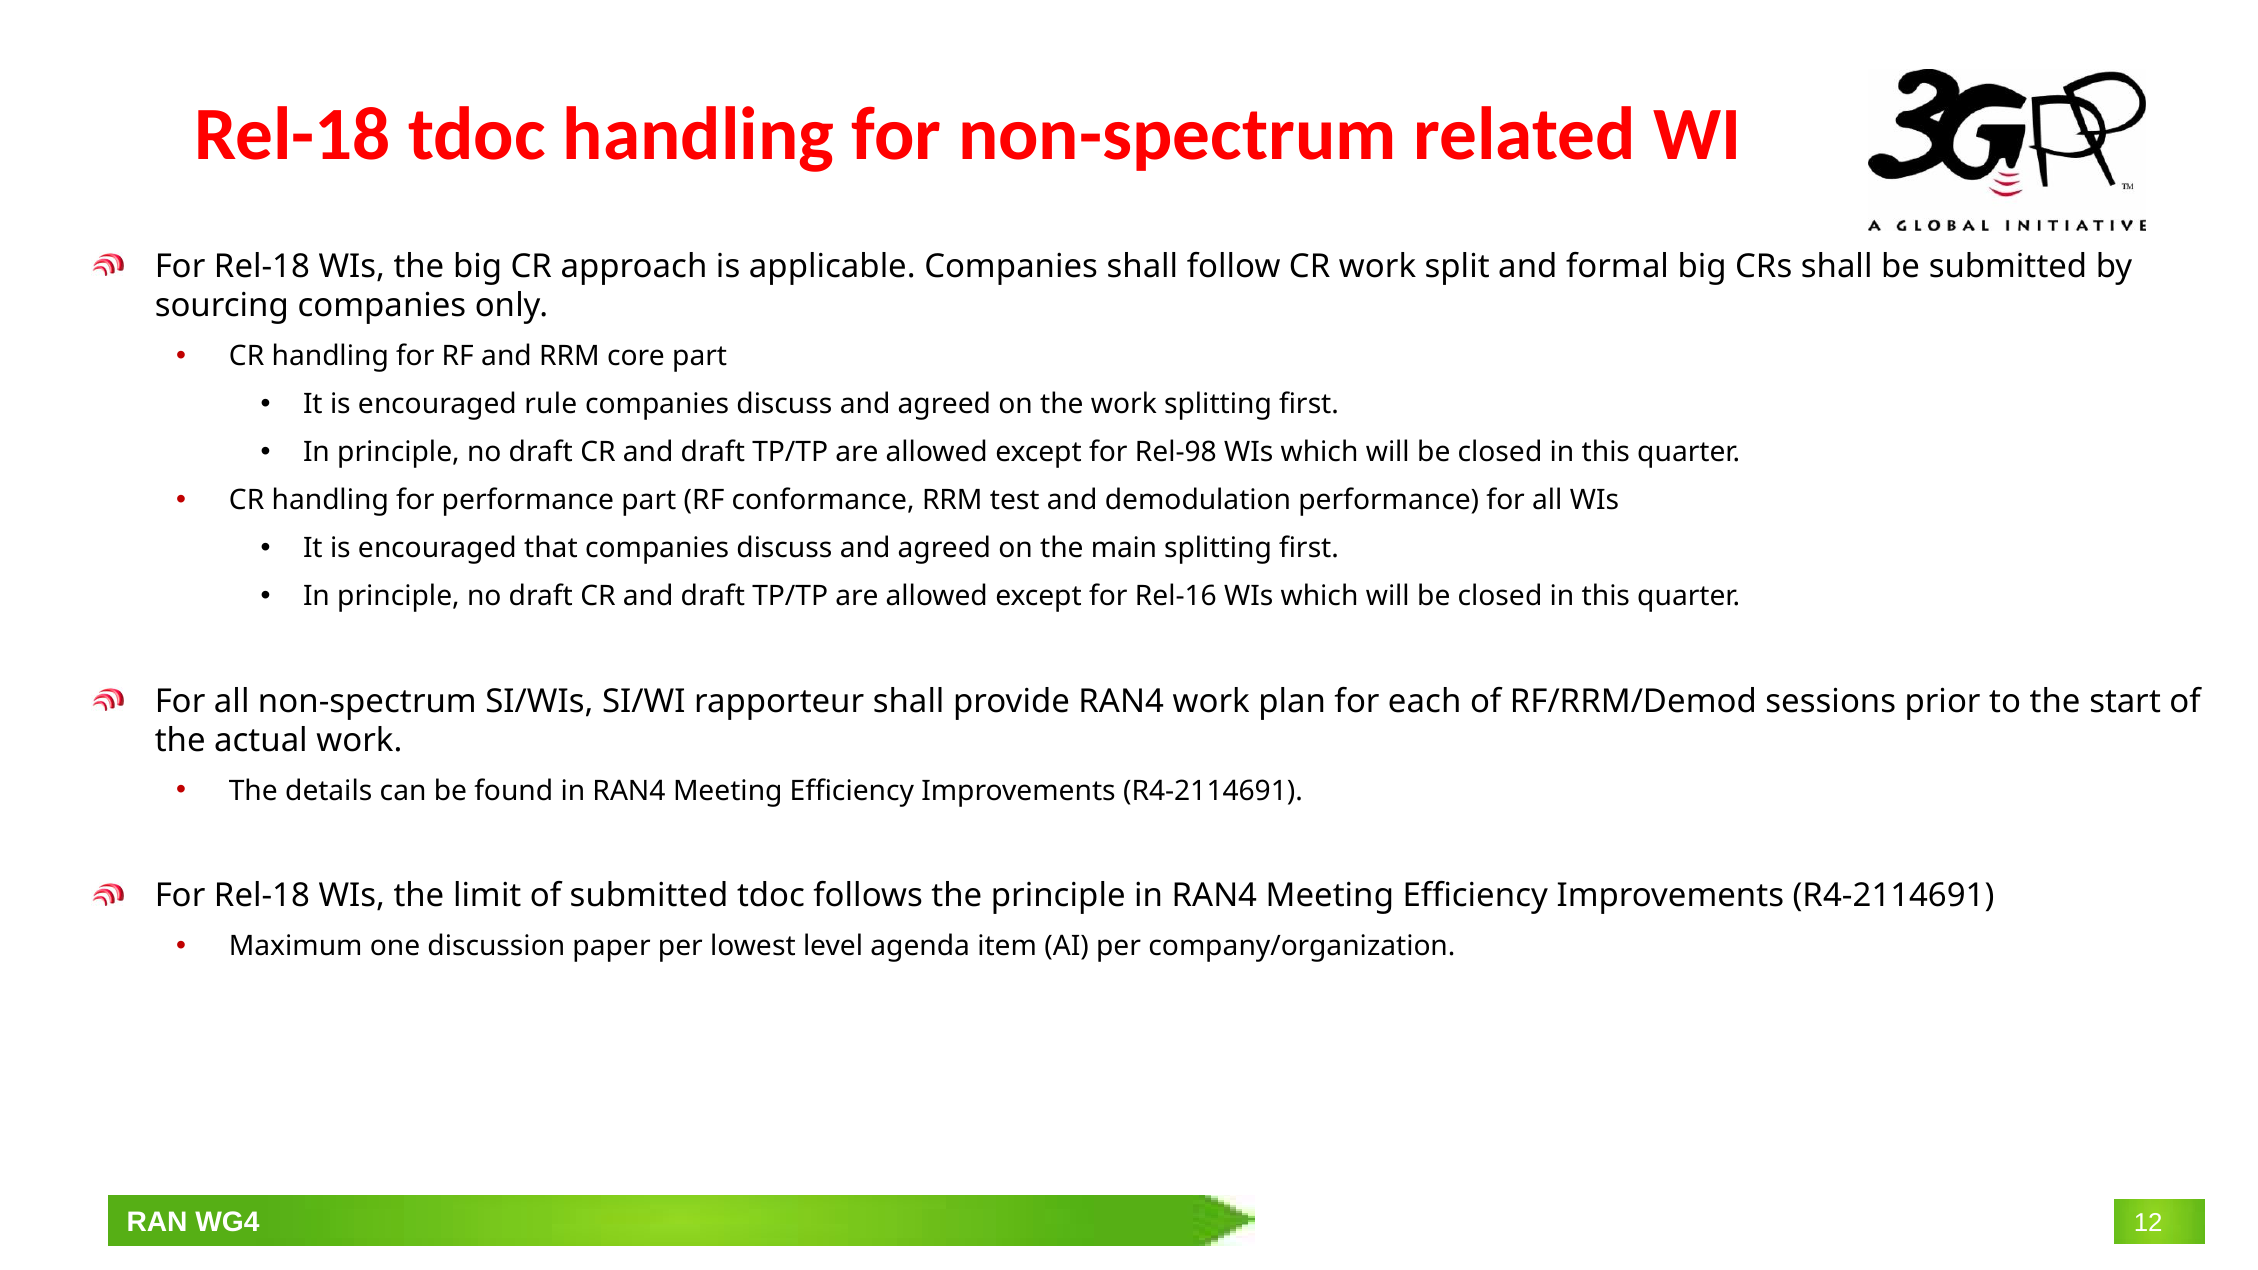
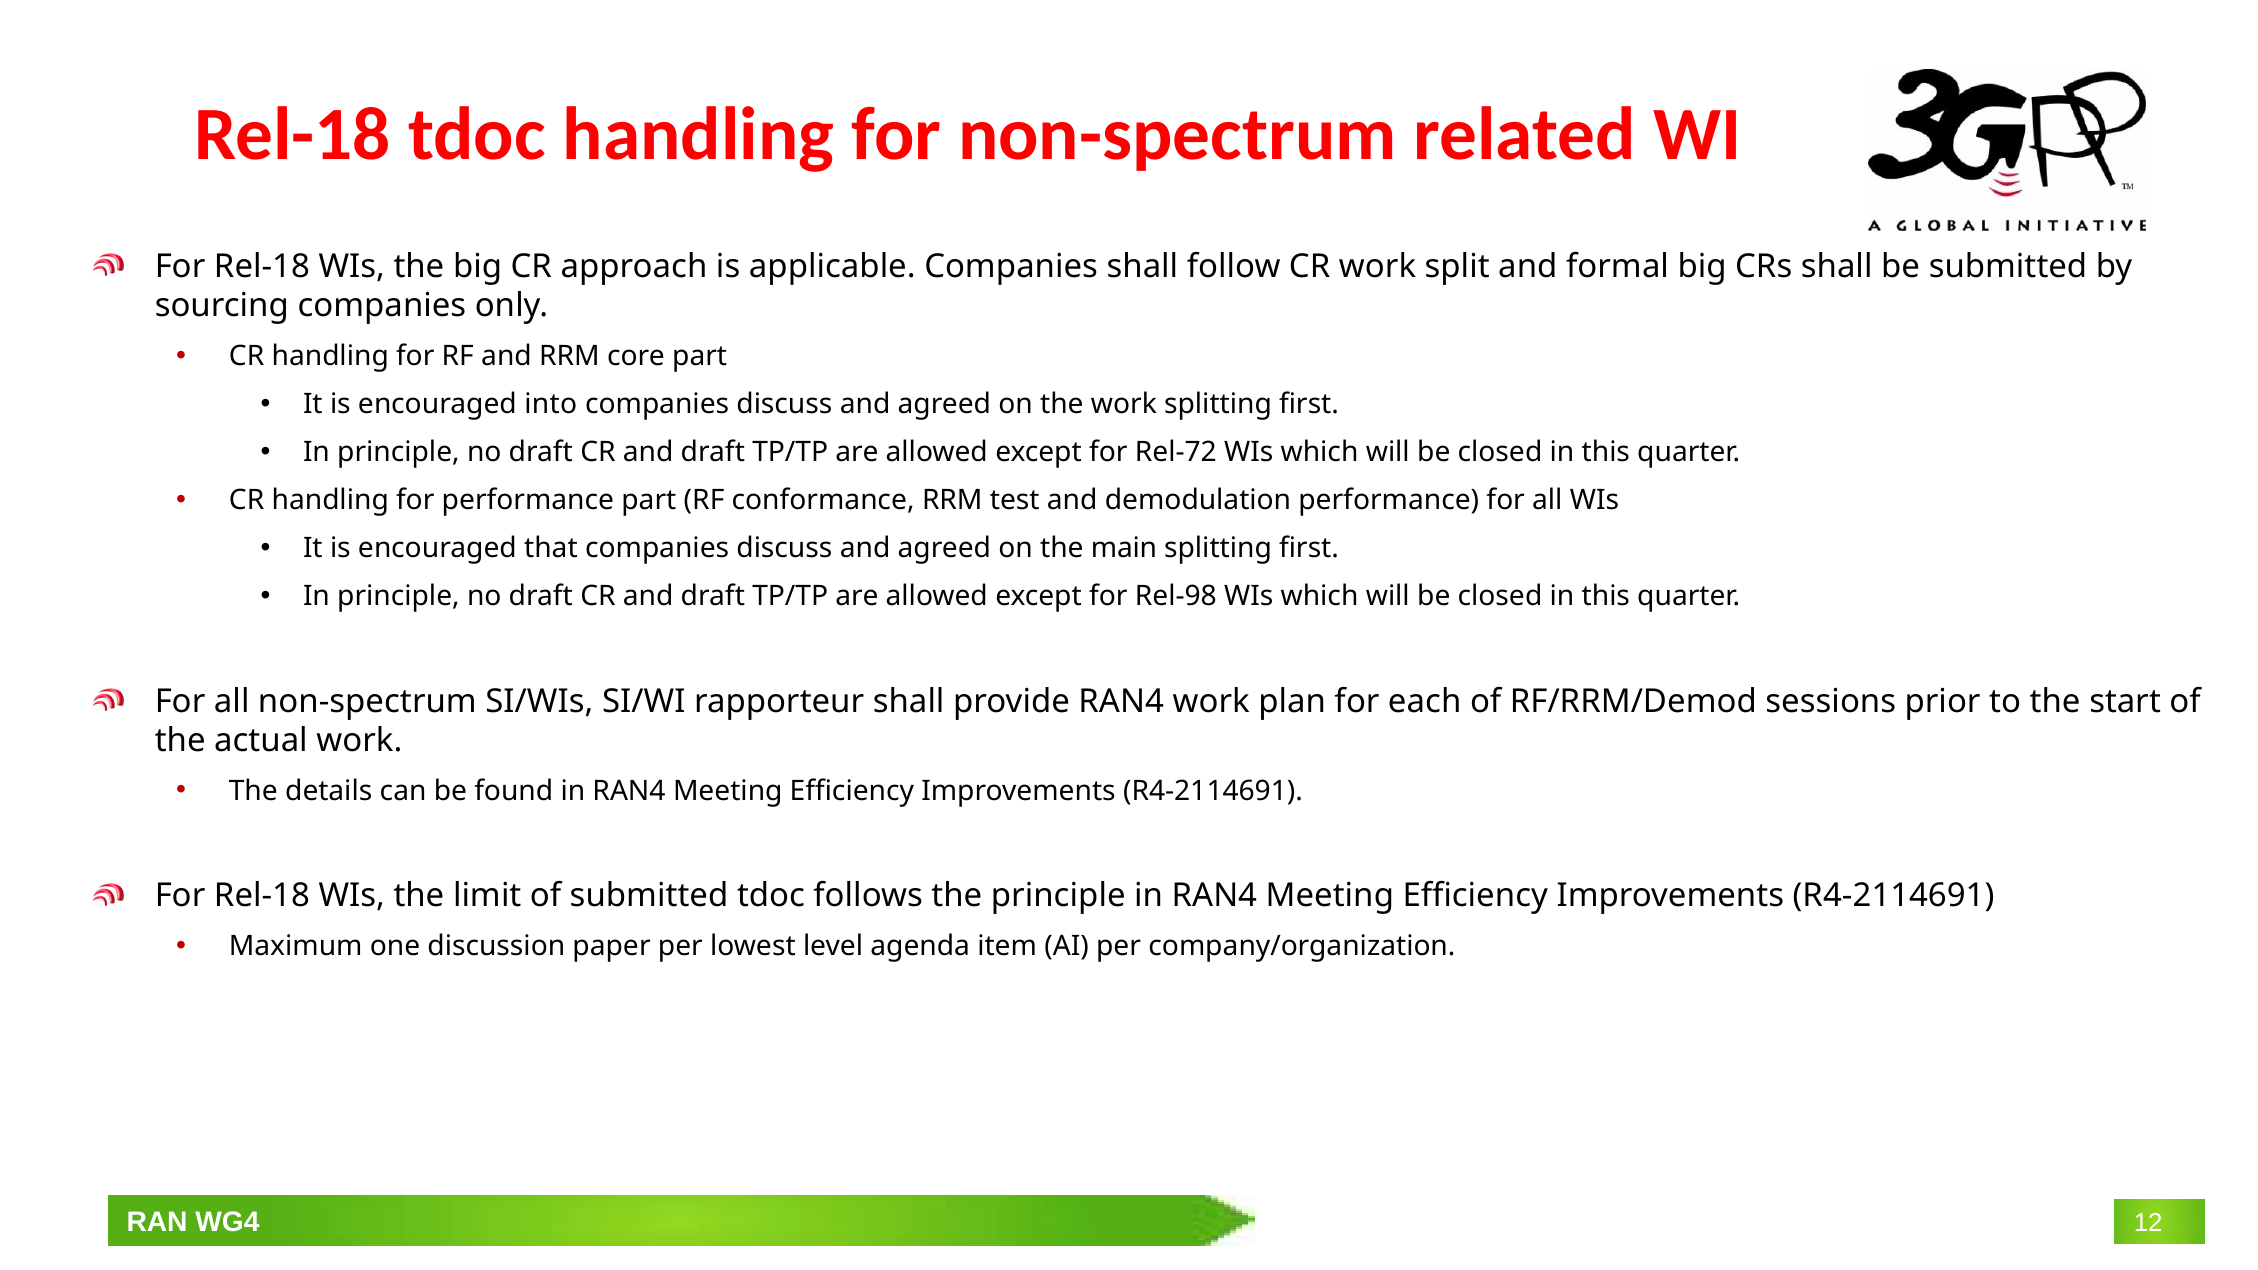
rule: rule -> into (551, 404)
Rel-98: Rel-98 -> Rel-72 (1176, 452)
Rel-16: Rel-16 -> Rel-98 (1176, 596)
